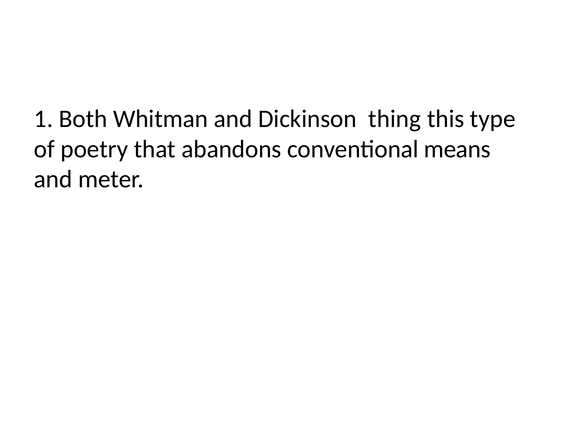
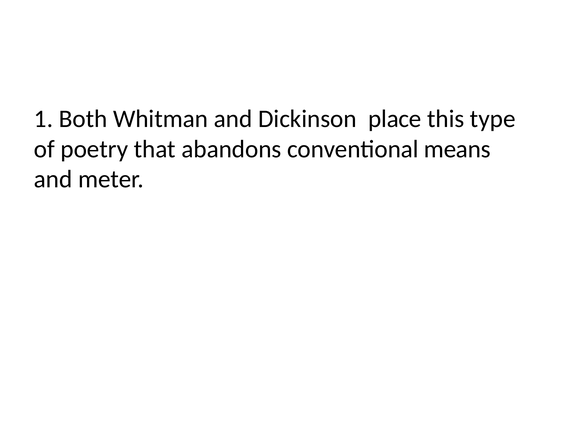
thing: thing -> place (395, 119)
